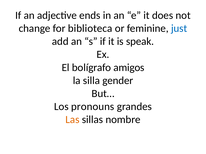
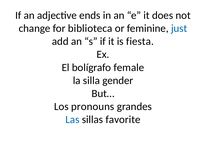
speak: speak -> fiesta (140, 42)
amigos: amigos -> female (129, 68)
Las colour: orange -> blue (72, 120)
nombre: nombre -> favorite (123, 120)
